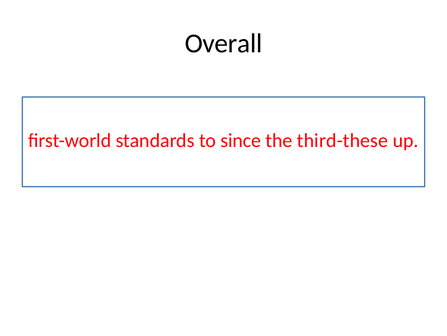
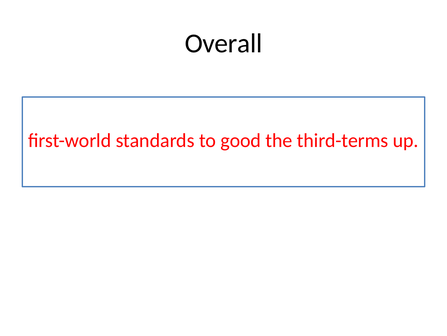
since: since -> good (241, 140)
third-these: third-these -> third-terms (343, 140)
